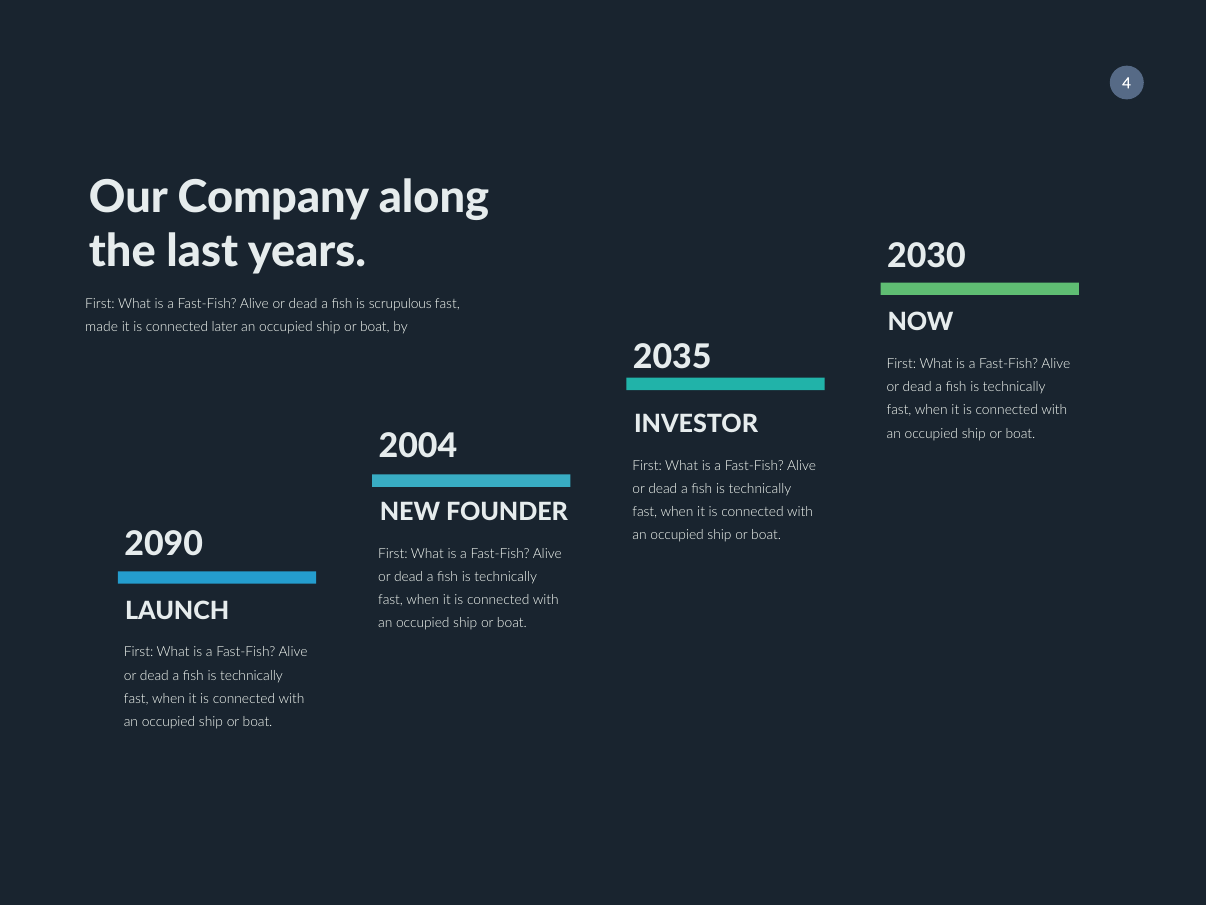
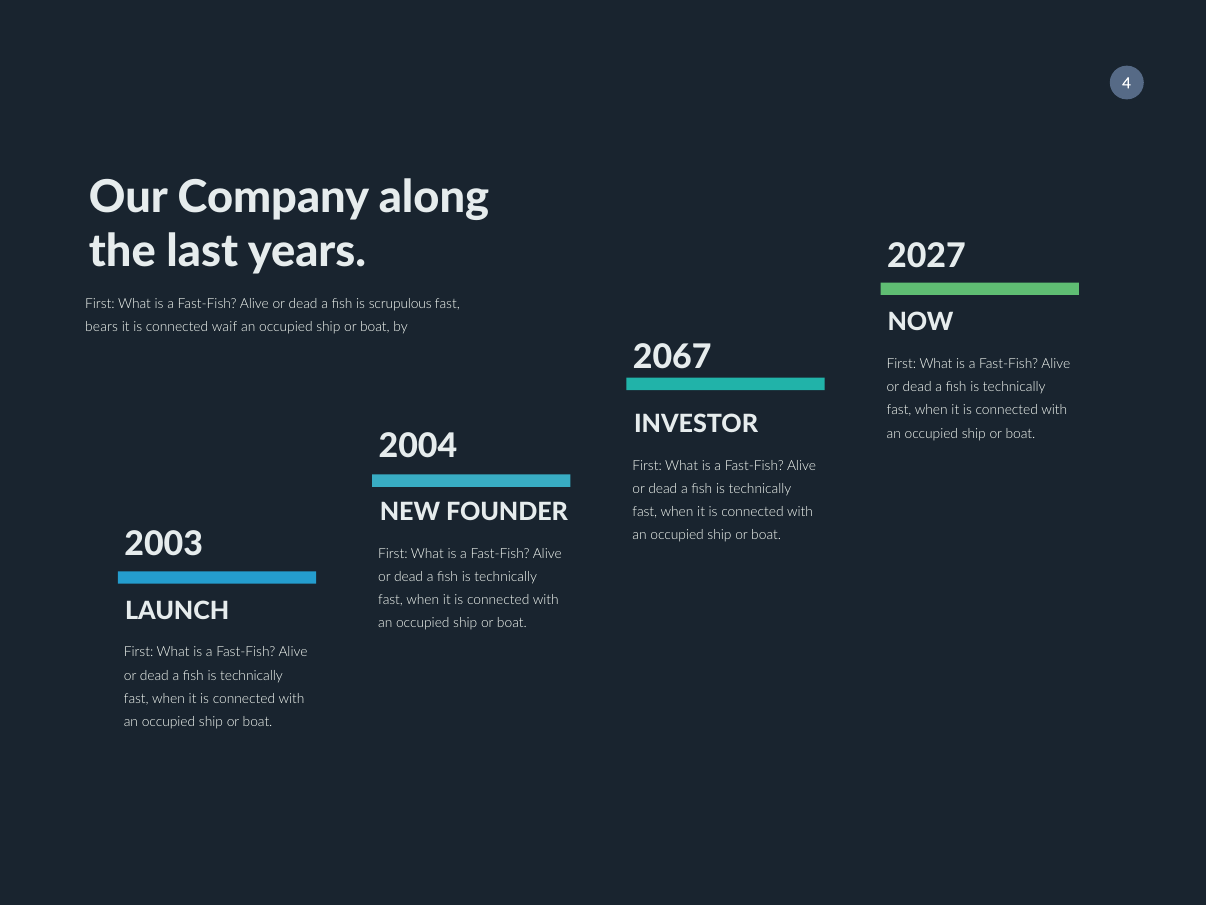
2030: 2030 -> 2027 (926, 256)
made: made -> bears (102, 327)
later: later -> waif (225, 327)
2035: 2035 -> 2067 (672, 358)
2090: 2090 -> 2003 (164, 544)
